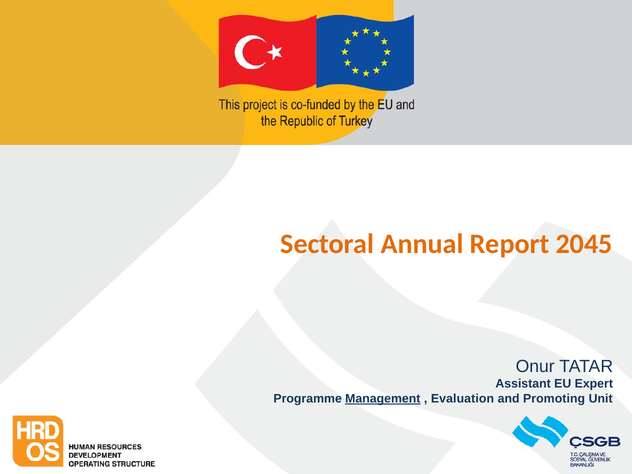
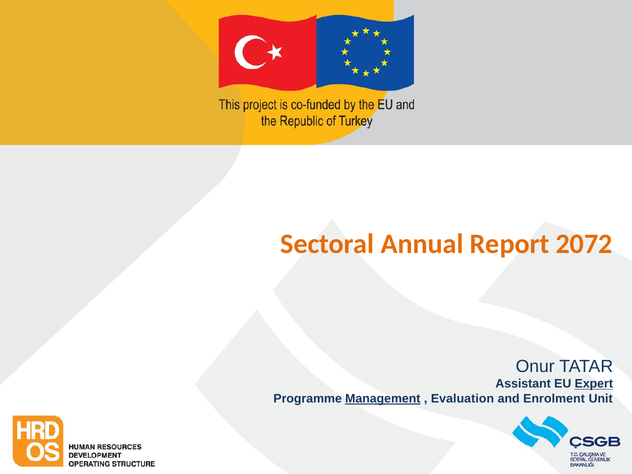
2045: 2045 -> 2072 (584, 244)
Expert underline: none -> present (594, 384)
Promoting: Promoting -> Enrolment (554, 399)
